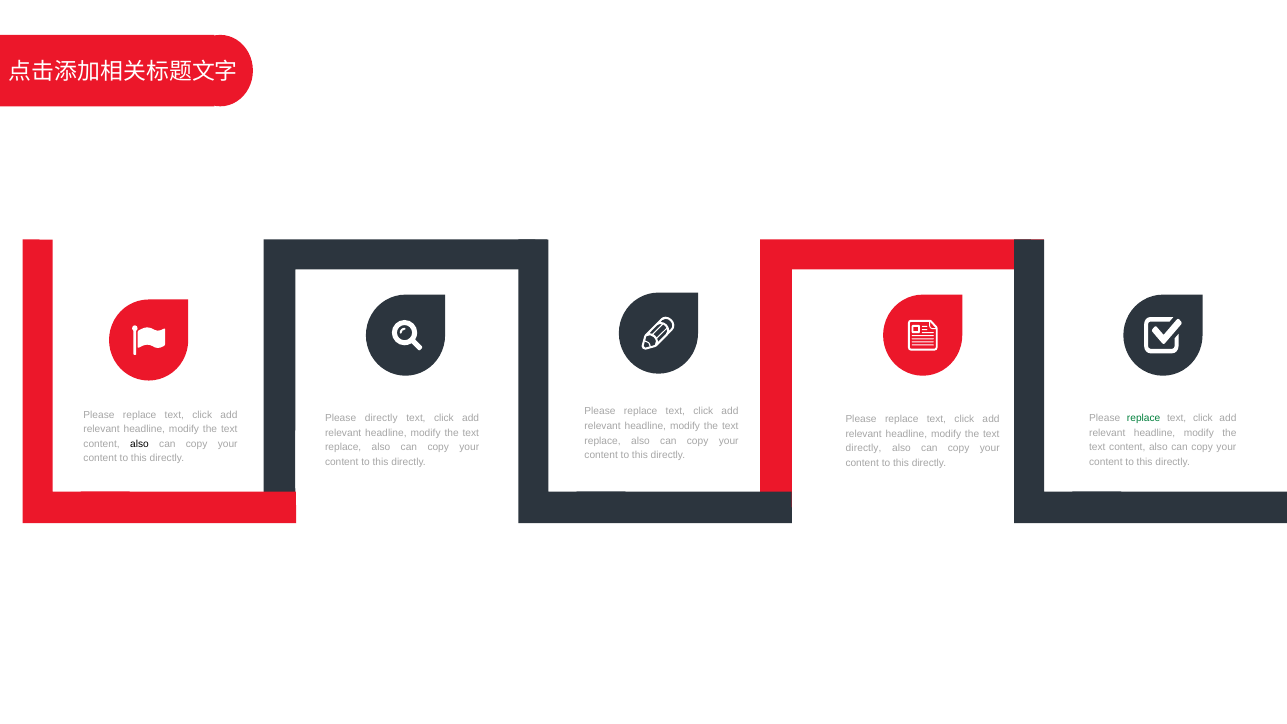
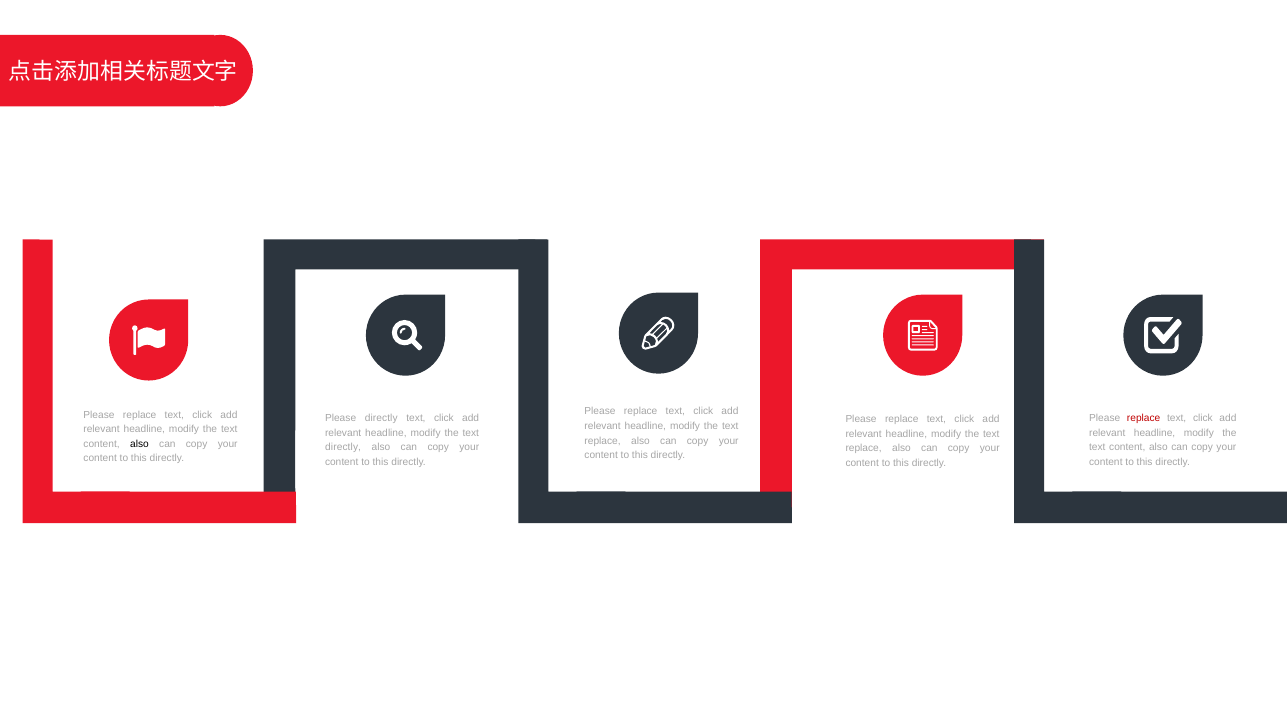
replace colour: green -> red (1144, 418)
replace: replace -> directly (343, 447)
directly: directly -> replace (864, 449)
